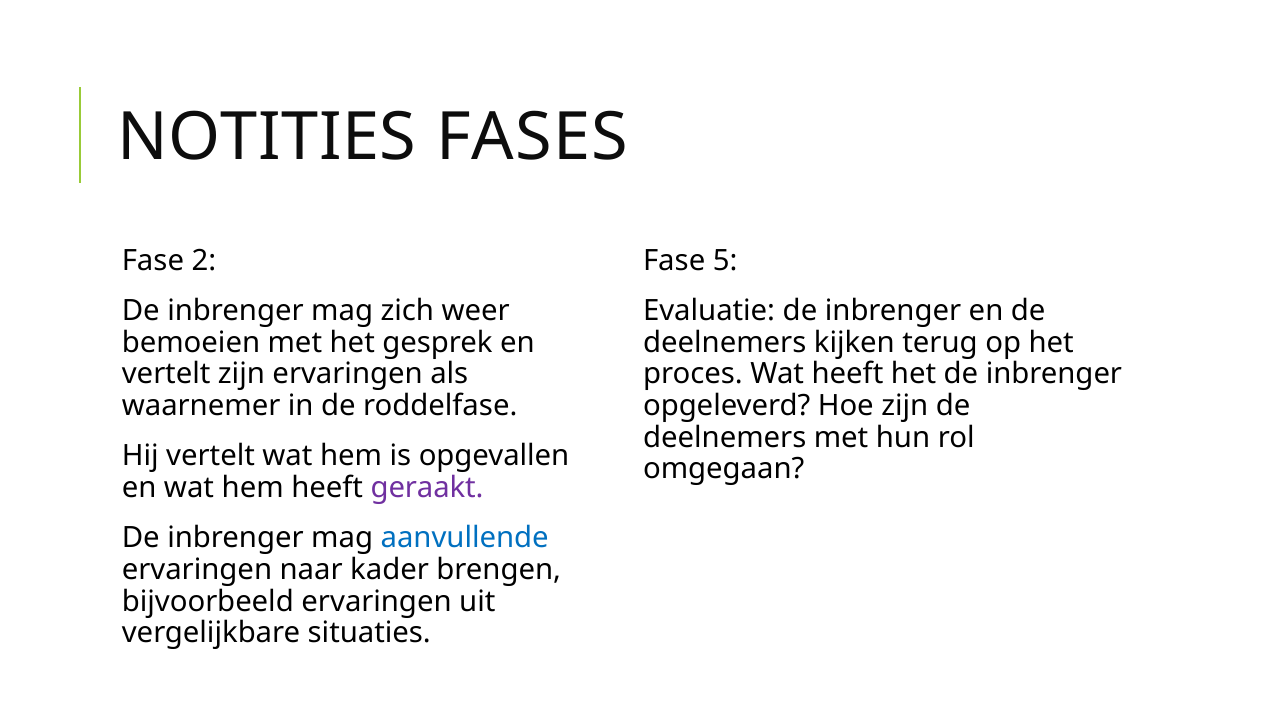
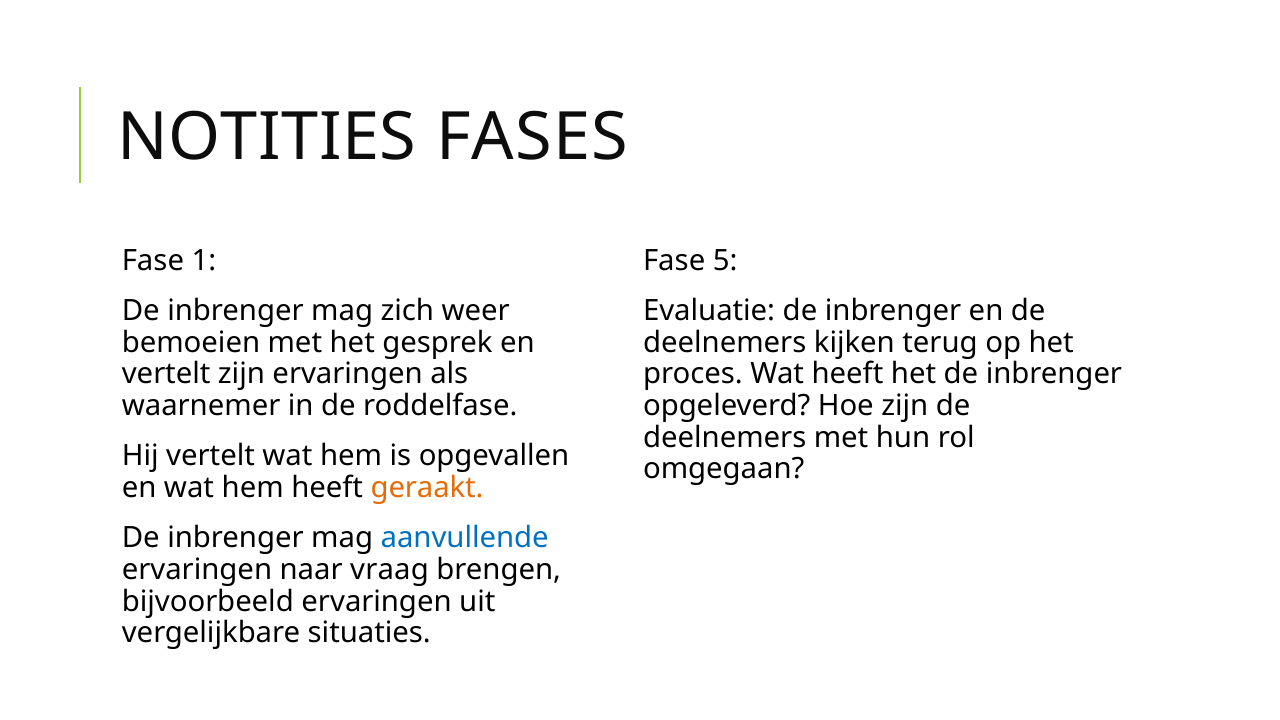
2: 2 -> 1 (204, 260)
geraakt colour: purple -> orange (427, 488)
kader: kader -> vraag (390, 570)
